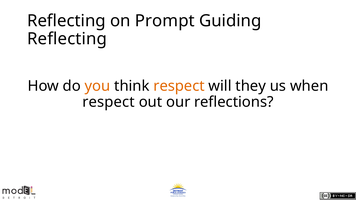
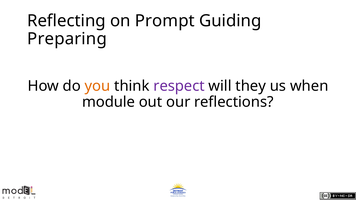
Reflecting: Reflecting -> Preparing (67, 39)
respect colour: orange -> purple (179, 86)
respect: respect -> module (109, 102)
